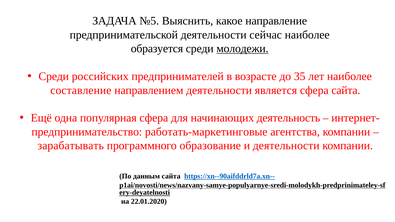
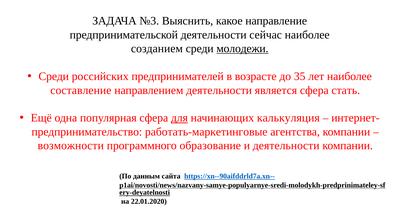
№5: №5 -> №3 (149, 21)
образуется: образуется -> созданием (157, 49)
сфера сайта: сайта -> стать (346, 90)
для underline: none -> present (179, 118)
деятельность: деятельность -> калькуляция (288, 118)
зарабатывать: зарабатывать -> возможности (71, 146)
